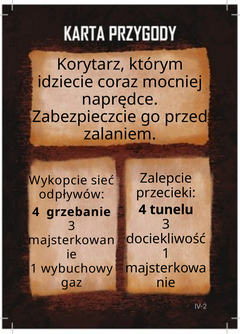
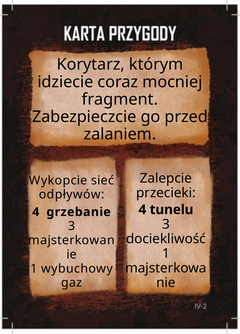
naprędce: naprędce -> fragment (120, 99)
